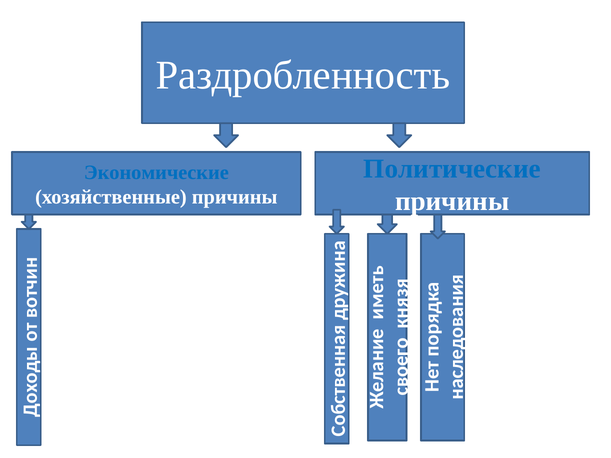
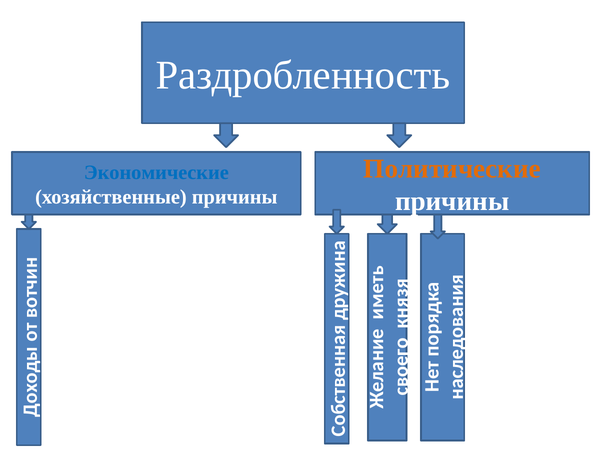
Политические colour: blue -> orange (452, 169)
